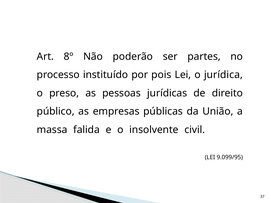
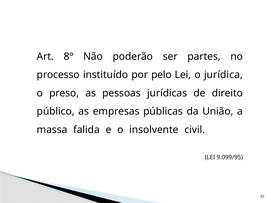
pois: pois -> pelo (161, 75)
